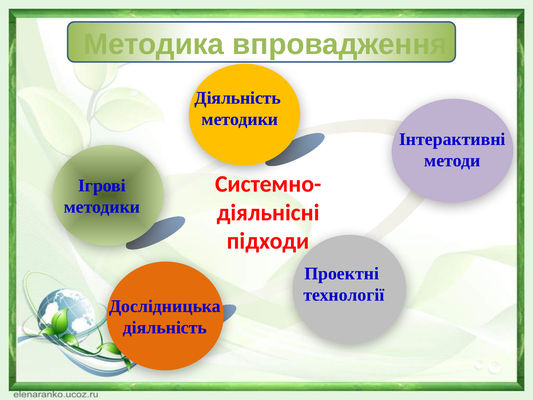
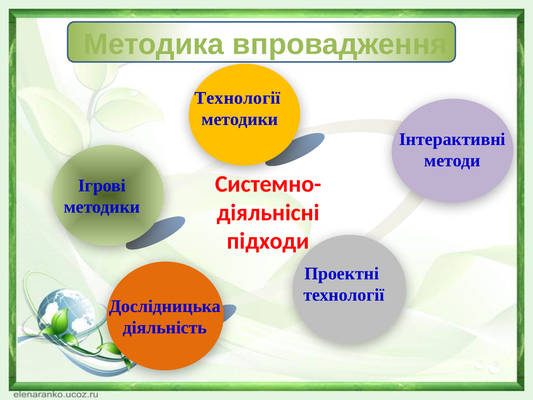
Діяльність: Діяльність -> Технології (238, 98)
